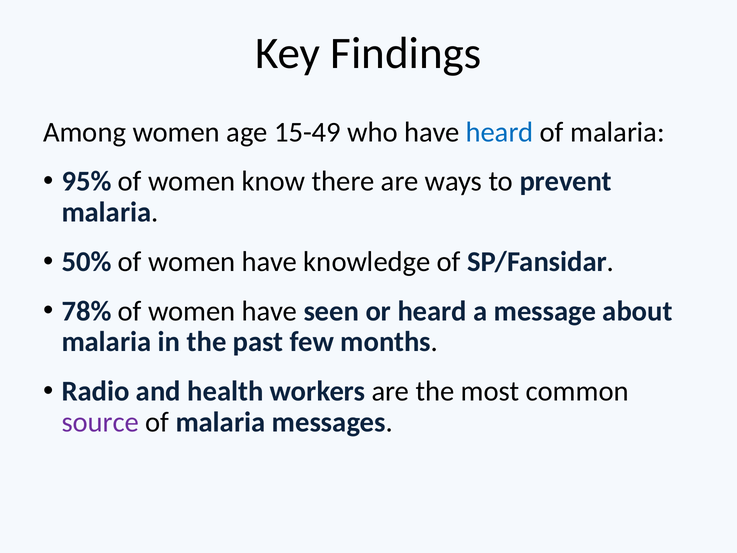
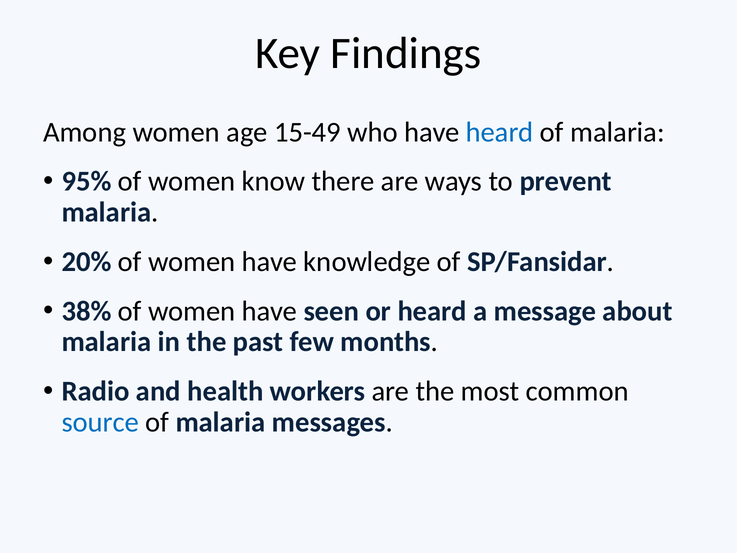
50%: 50% -> 20% (87, 262)
78%: 78% -> 38% (87, 311)
source colour: purple -> blue (100, 422)
